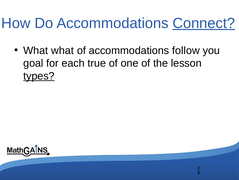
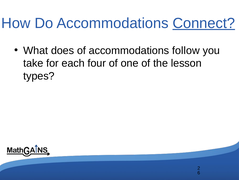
What what: what -> does (63, 50)
goal: goal -> take (33, 63)
true: true -> four (97, 63)
types underline: present -> none (39, 76)
